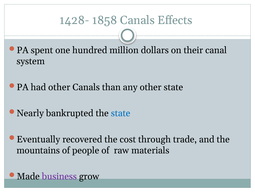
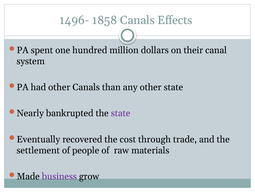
1428-: 1428- -> 1496- (74, 20)
state colour: blue -> purple (121, 113)
mountains: mountains -> settlement (38, 150)
